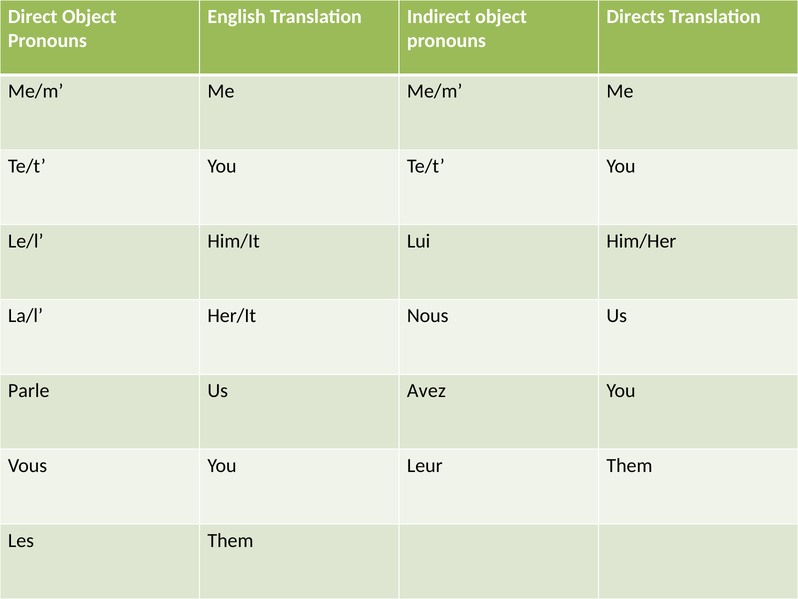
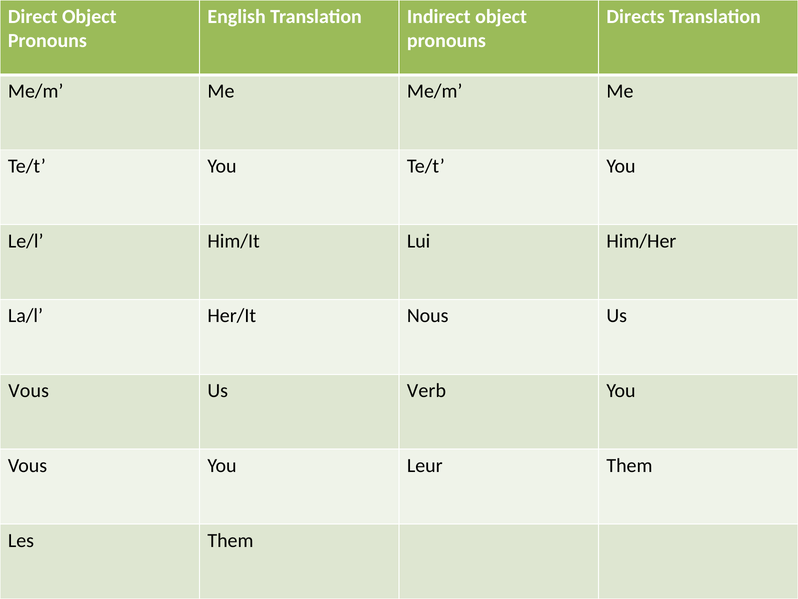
Parle: Parle -> Vous (29, 390)
Avez: Avez -> Verb (426, 390)
